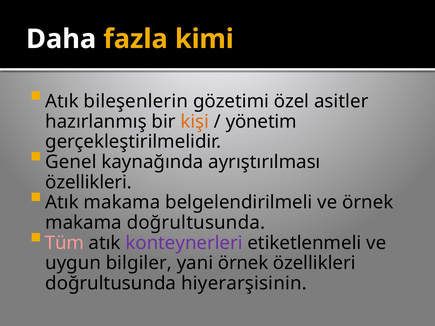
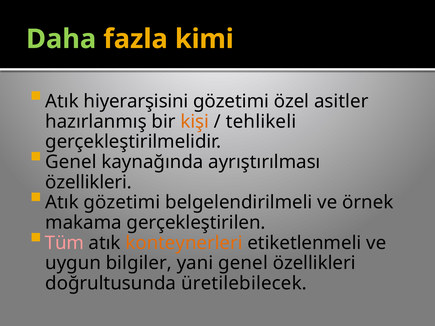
Daha colour: white -> light green (61, 39)
bileşenlerin: bileşenlerin -> hiyerarşisini (136, 101)
yönetim: yönetim -> tehlikeli (261, 122)
Atık makama: makama -> gözetimi (122, 203)
makama doğrultusunda: doğrultusunda -> gerçekleştirilen (196, 223)
konteynerleri colour: purple -> orange (184, 243)
yani örnek: örnek -> genel (243, 263)
hiyerarşisinin: hiyerarşisinin -> üretilebilecek (244, 284)
